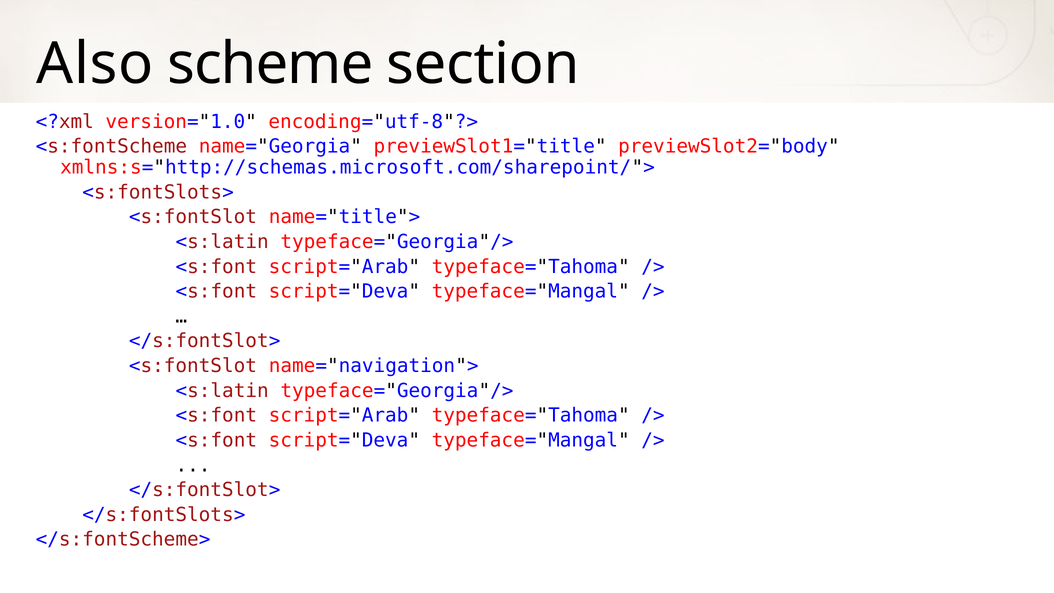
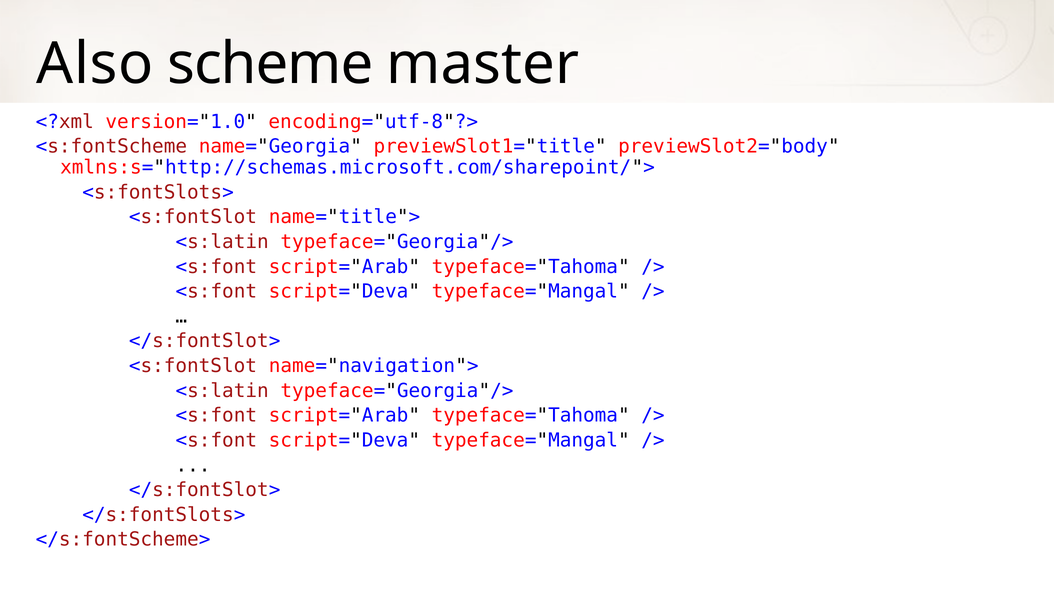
section: section -> master (483, 64)
